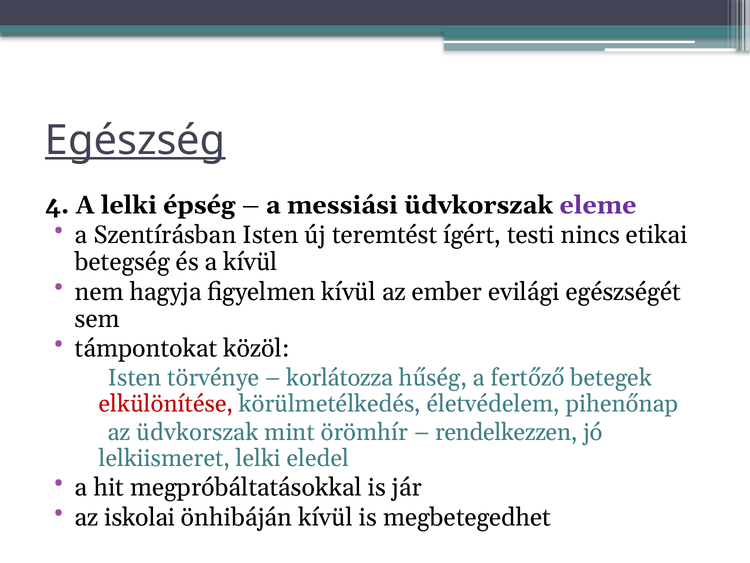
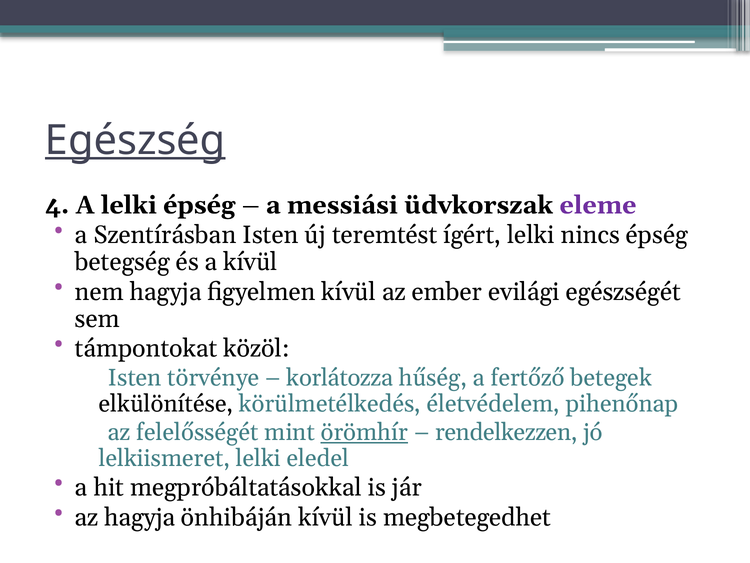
ígért testi: testi -> lelki (531, 235)
nincs etikai: etikai -> épség (657, 235)
elkülönítése colour: red -> black (166, 403)
az üdvkorszak: üdvkorszak -> felelősségét (197, 432)
örömhír underline: none -> present (364, 432)
az iskolai: iskolai -> hagyja (140, 517)
